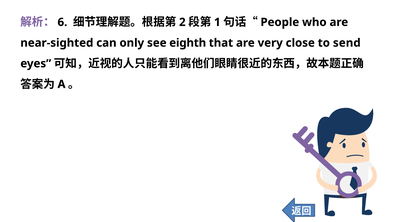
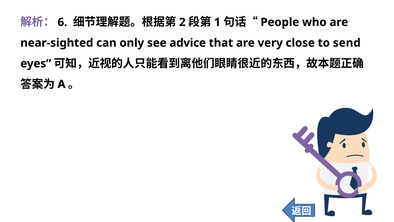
eighth: eighth -> advice (188, 43)
